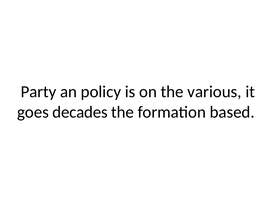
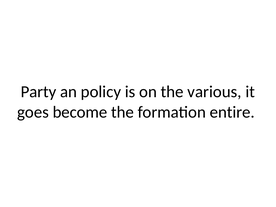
decades: decades -> become (80, 112)
based: based -> entire (232, 112)
